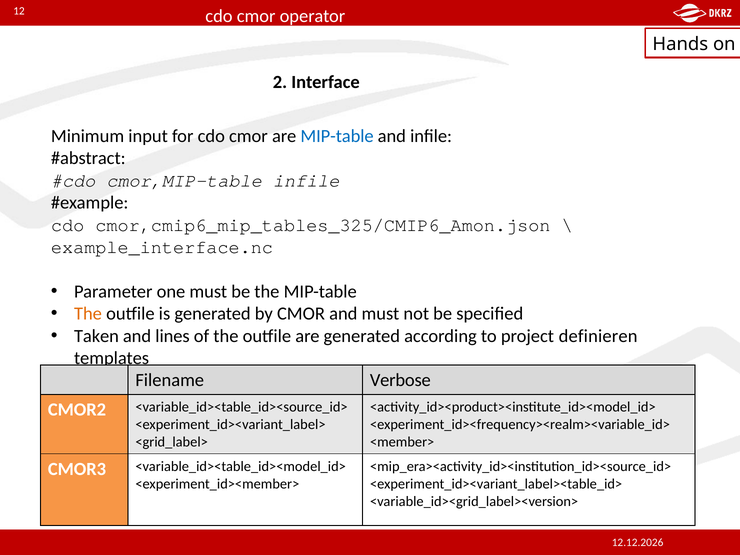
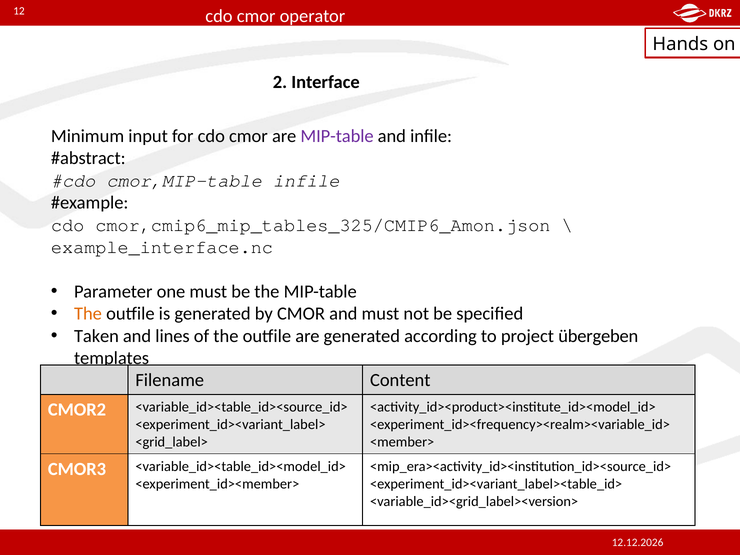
MIP-table colour: blue -> purple (337, 136)
definieren: definieren -> übergeben (598, 336)
Verbose: Verbose -> Content (400, 380)
